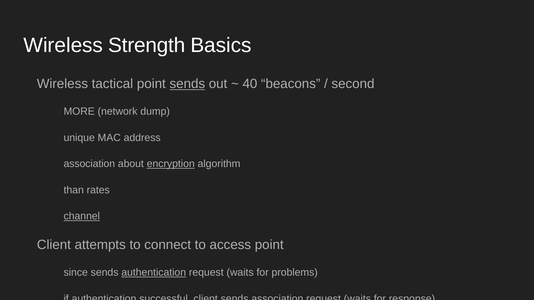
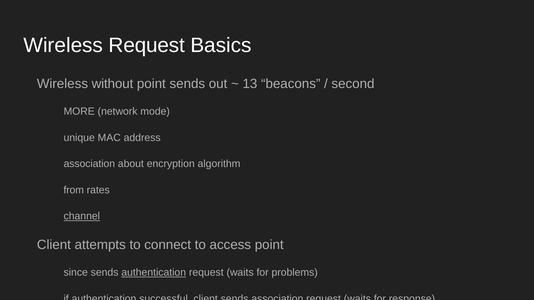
Wireless Strength: Strength -> Request (147, 45)
tactical: tactical -> without (112, 84)
sends underline: present -> none (187, 84)
40: 40 -> 13 (250, 84)
dump: dump -> mode (155, 112)
encryption underline: present -> none (171, 164)
than: than -> from (74, 190)
